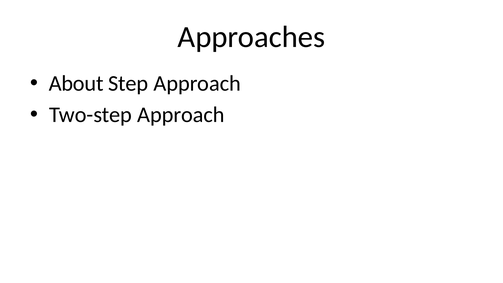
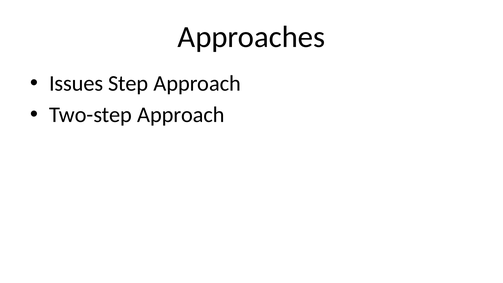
About: About -> Issues (76, 84)
